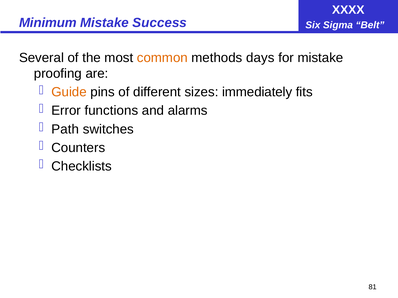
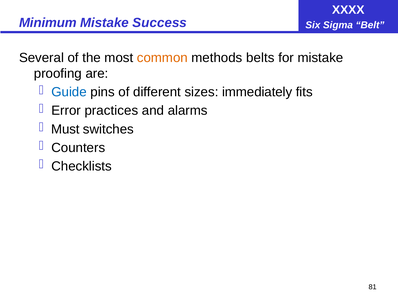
days: days -> belts (260, 58)
Guide colour: orange -> blue (69, 92)
functions: functions -> practices (111, 111)
Path: Path -> Must (65, 129)
